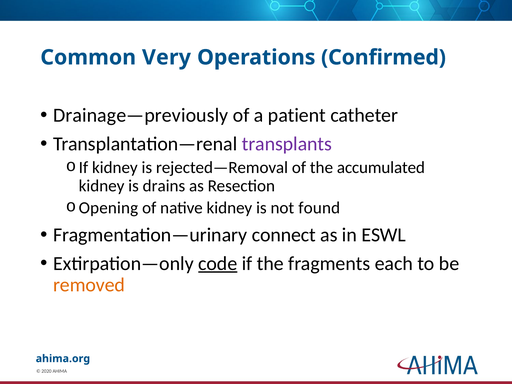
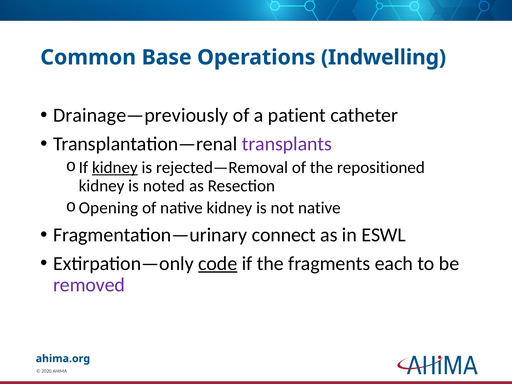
Very: Very -> Base (167, 57)
Confirmed: Confirmed -> Indwelling (384, 57)
kidney underline: none -> present (115, 167)
accumulated: accumulated -> repositioned (381, 167)
drains: drains -> noted (164, 186)
not found: found -> native (319, 208)
removed colour: orange -> purple (89, 285)
